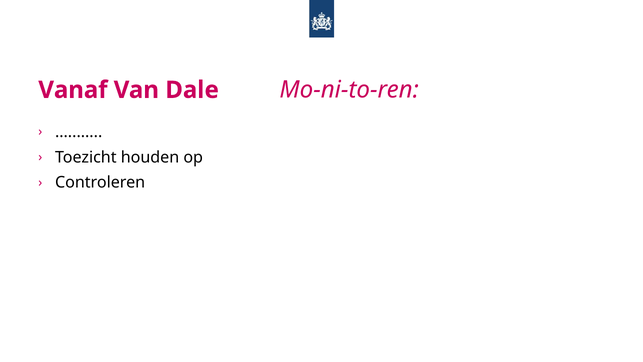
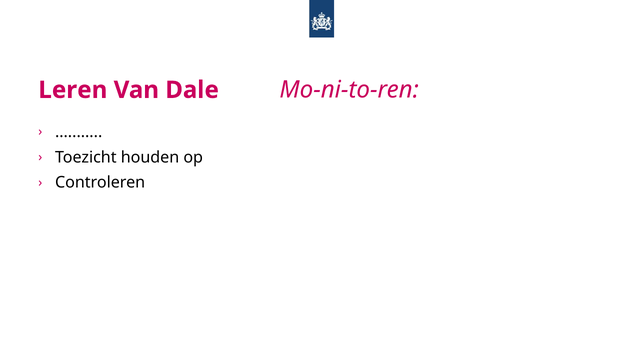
Vanaf: Vanaf -> Leren (73, 90)
